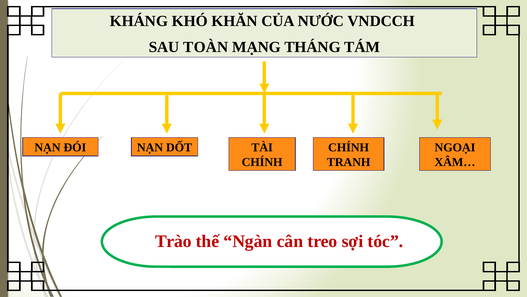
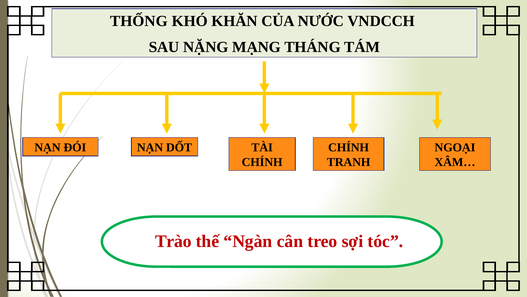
KHÁNG: KHÁNG -> THỐNG (139, 21)
TOÀN: TOÀN -> NẶNG (206, 47)
